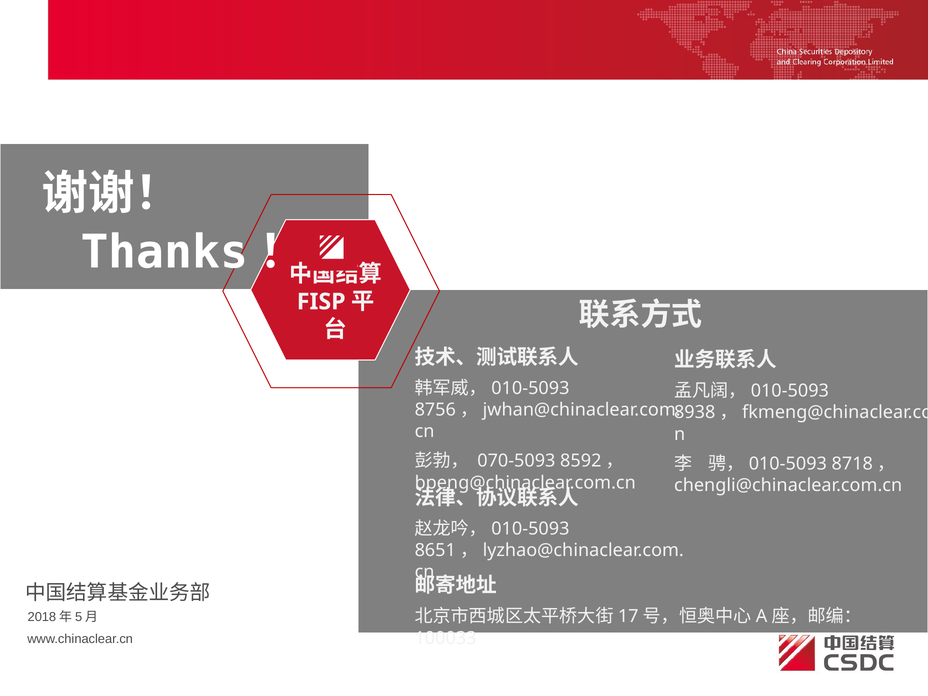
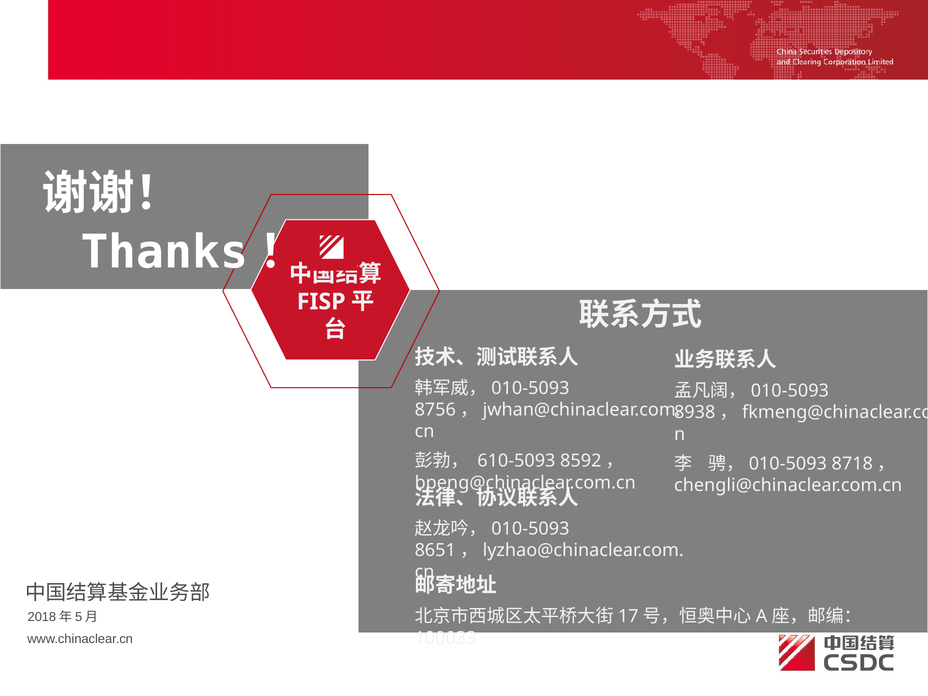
070-5093: 070-5093 -> 610-5093 (516, 461)
